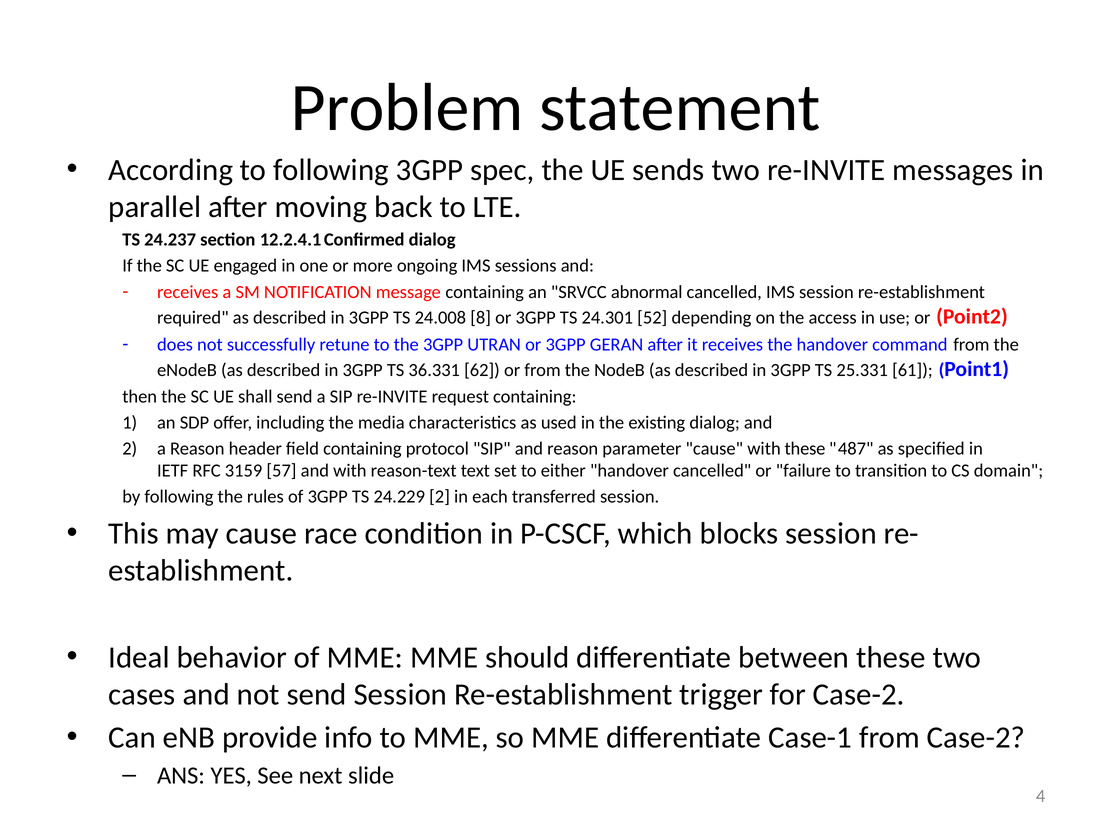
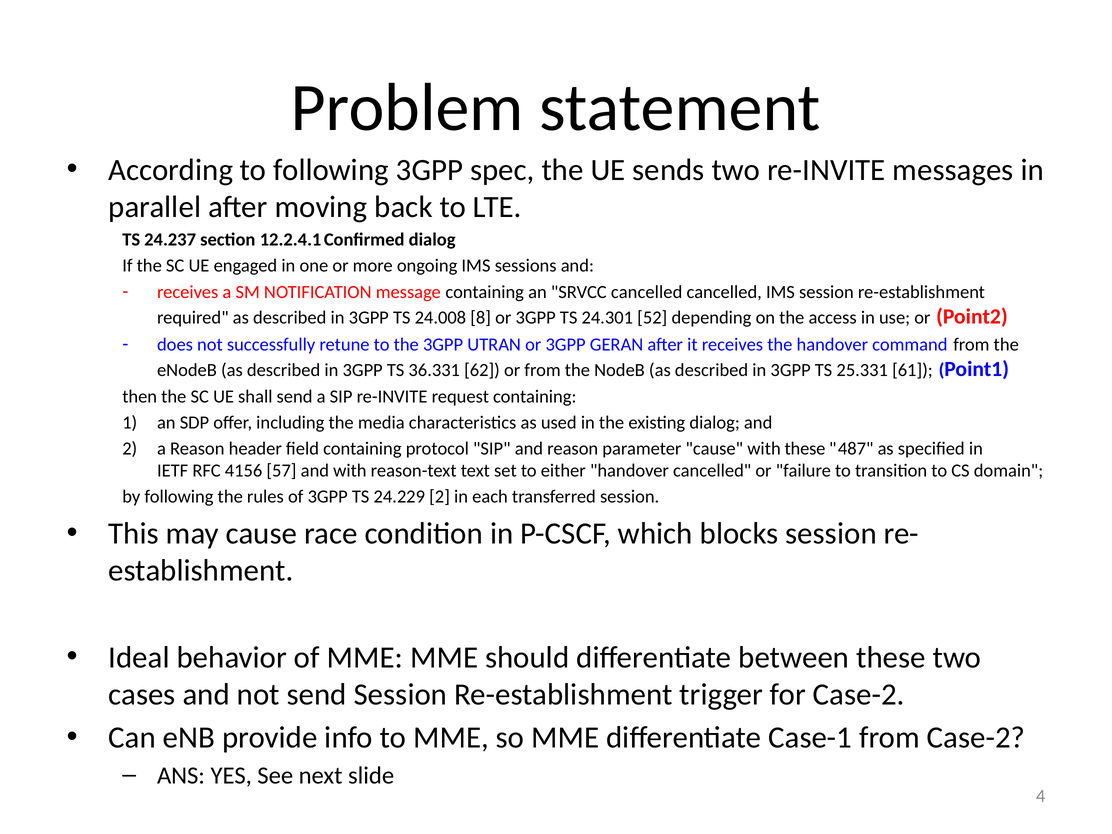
SRVCC abnormal: abnormal -> cancelled (647, 292)
3159: 3159 -> 4156 (244, 471)
